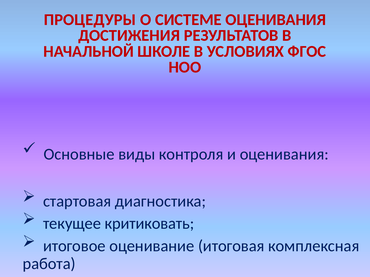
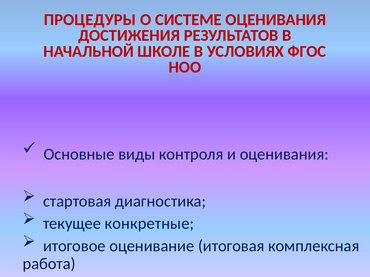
критиковать: критиковать -> конкретные (149, 224)
